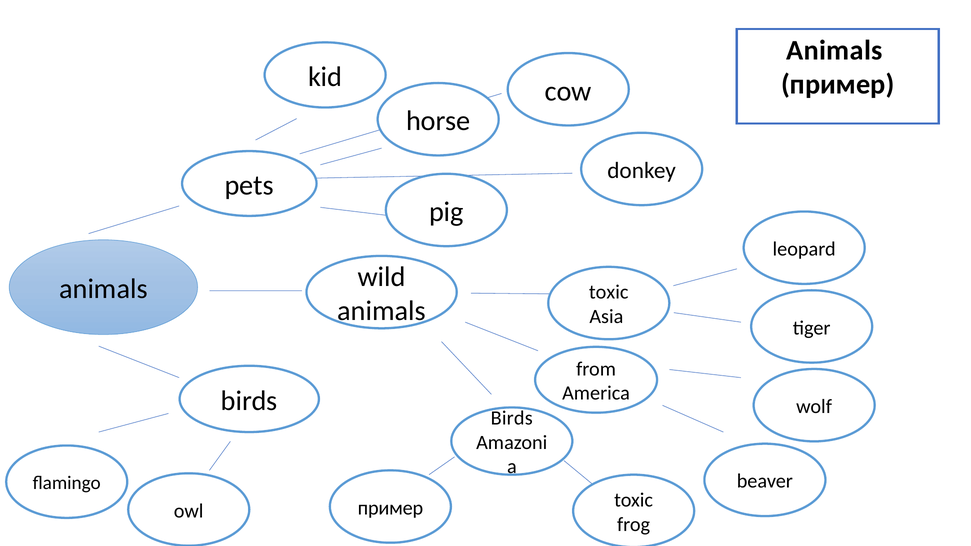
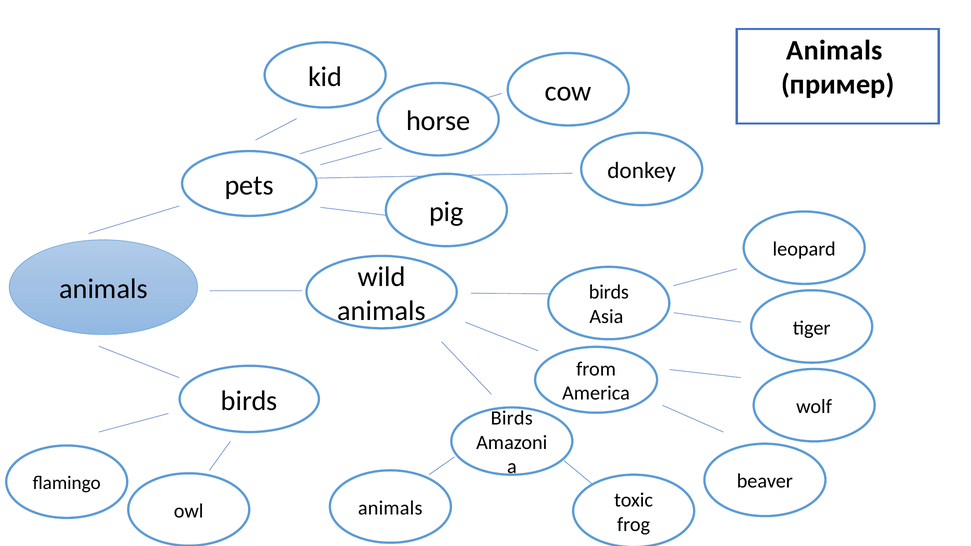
toxic: toxic -> birds (609, 292)
пример: пример -> animals (390, 508)
